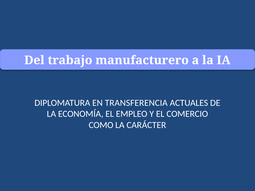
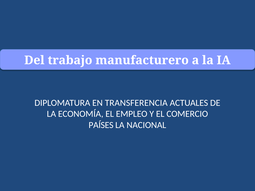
COMO: COMO -> PAÍSES (101, 125)
CARÁCTER: CARÁCTER -> NACIONAL (146, 125)
